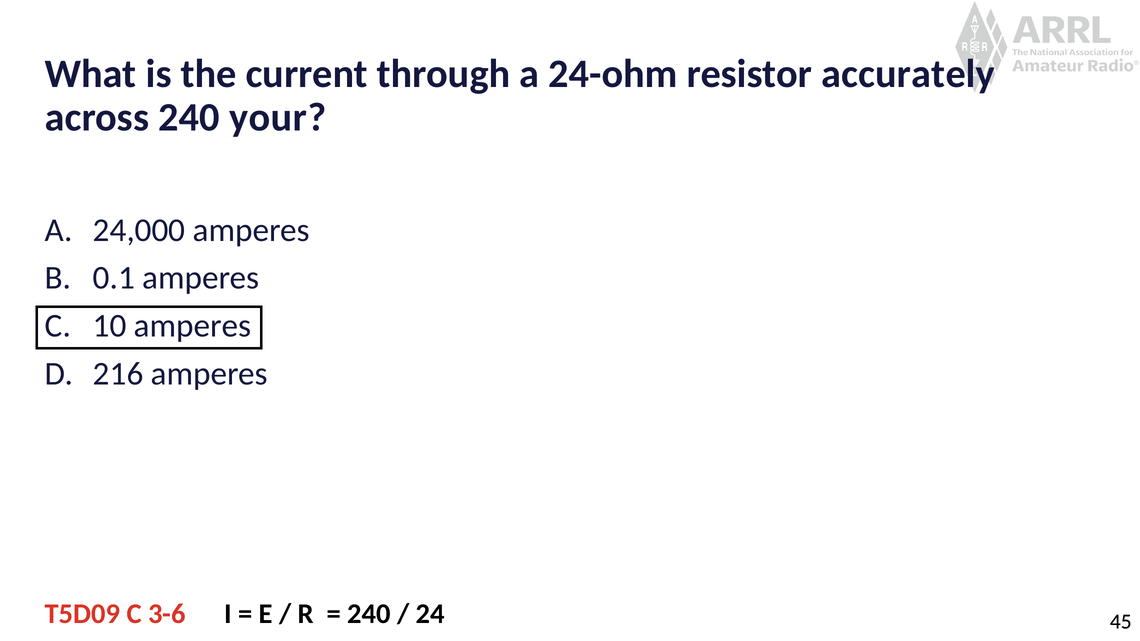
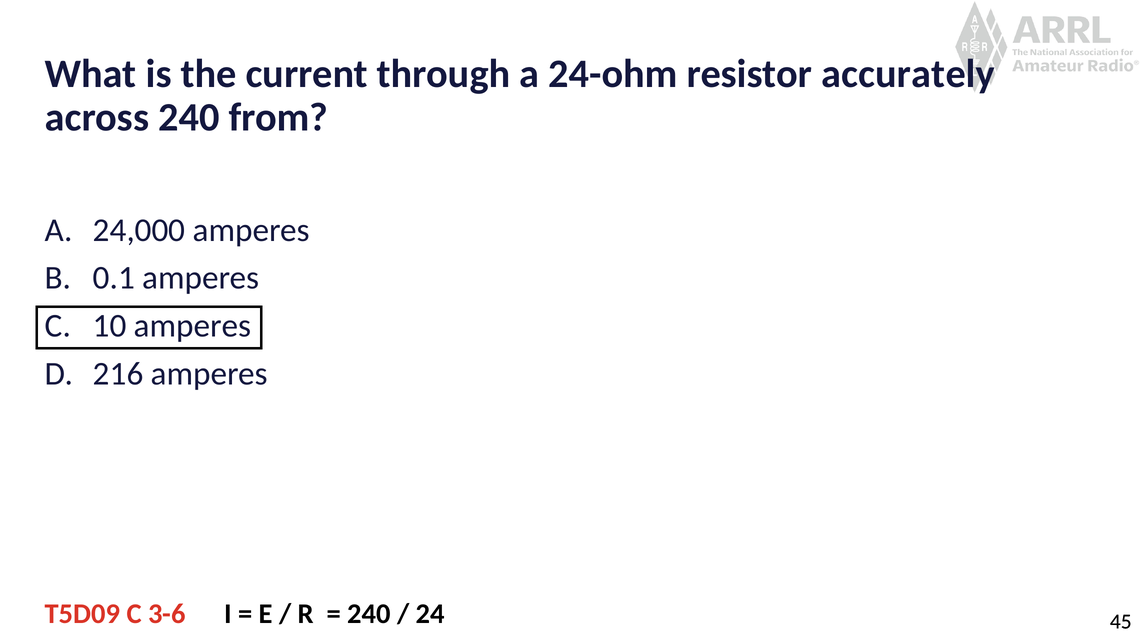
your: your -> from (278, 118)
